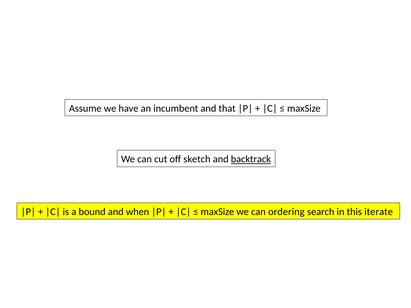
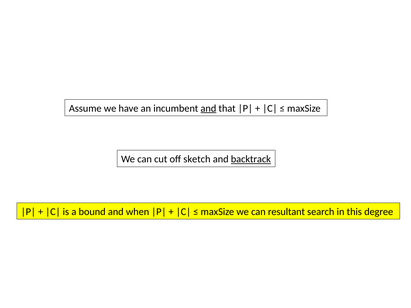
and underline: none -> present (208, 108)
ordering: ordering -> resultant (286, 212)
iterate: iterate -> degree (379, 212)
